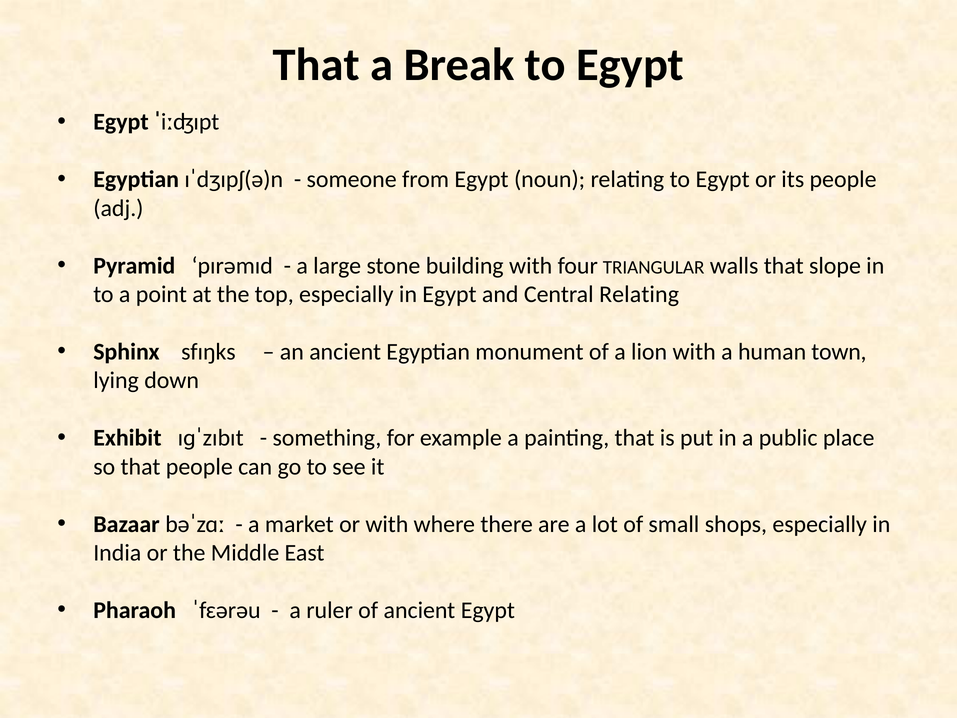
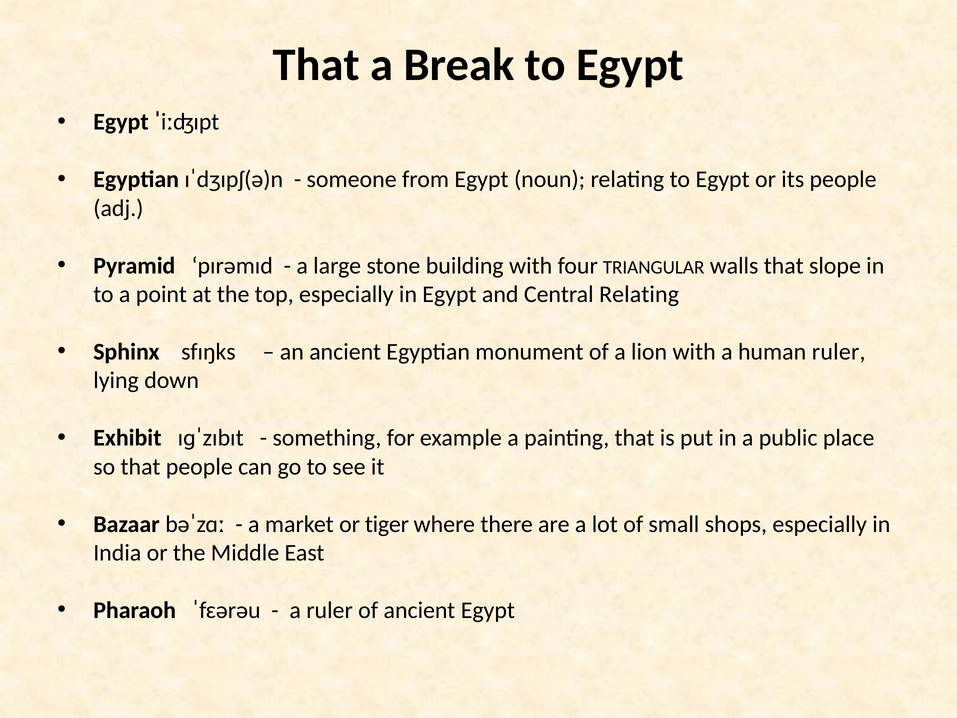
human town: town -> ruler (839, 352)
or with: with -> tiger (387, 524)
